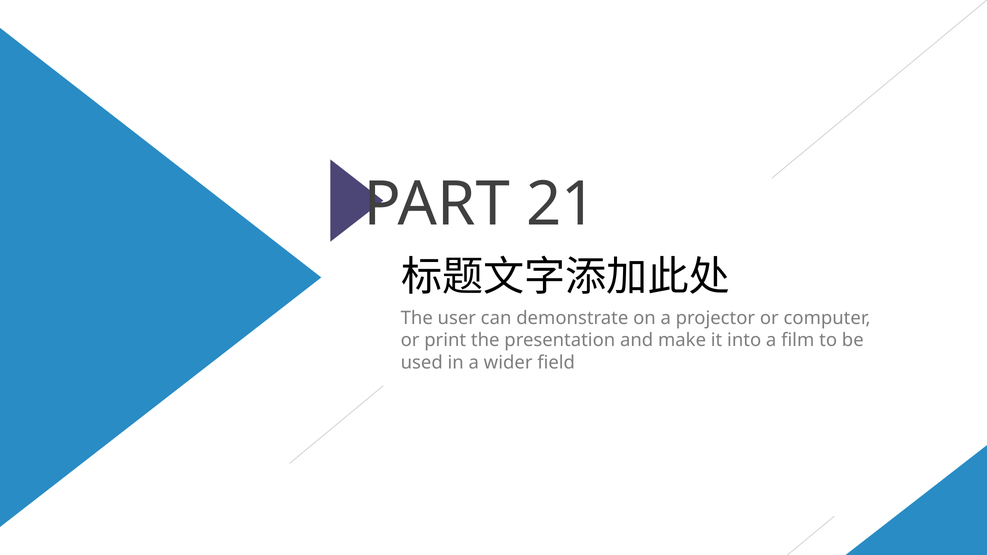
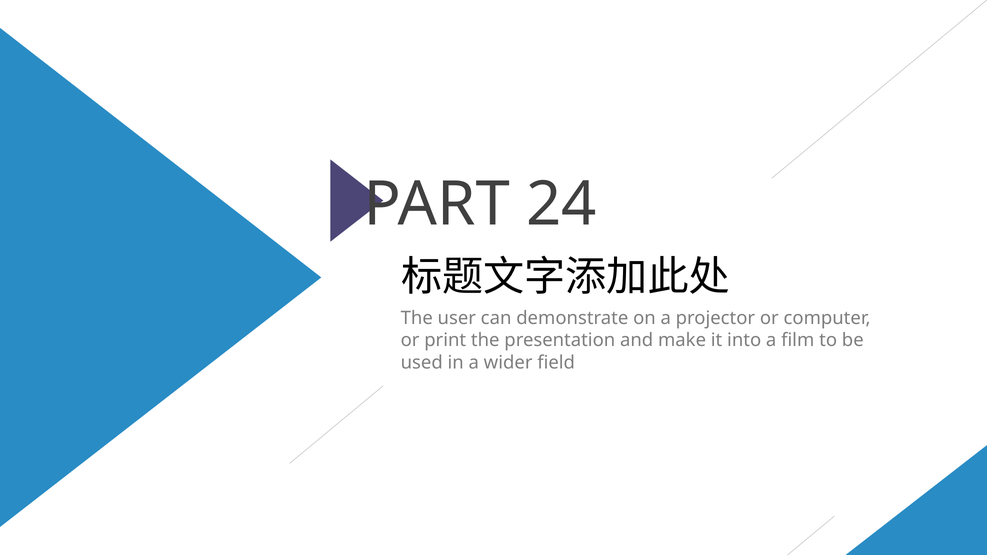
21: 21 -> 24 (561, 205)
